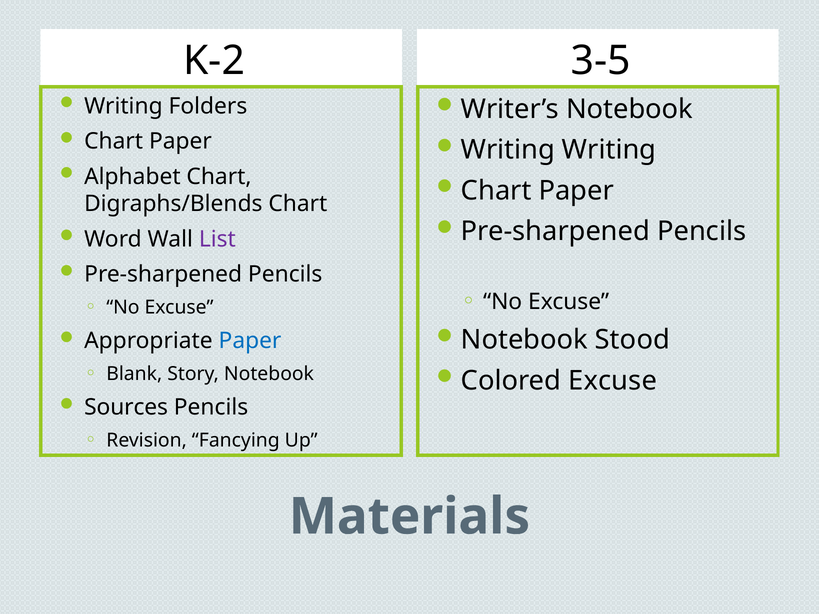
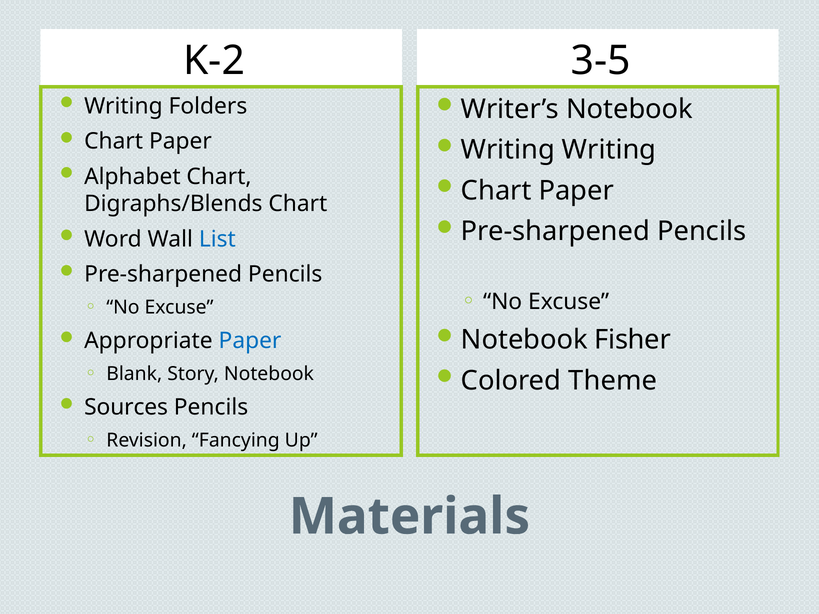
List colour: purple -> blue (217, 239)
Stood: Stood -> Fisher (633, 340)
Colored Excuse: Excuse -> Theme (613, 381)
